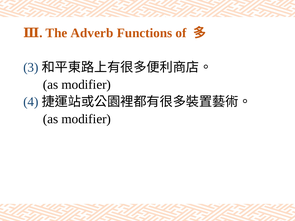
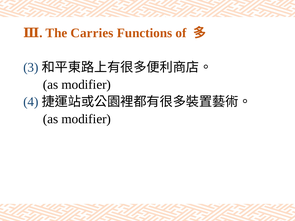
Adverb: Adverb -> Carries (92, 33)
